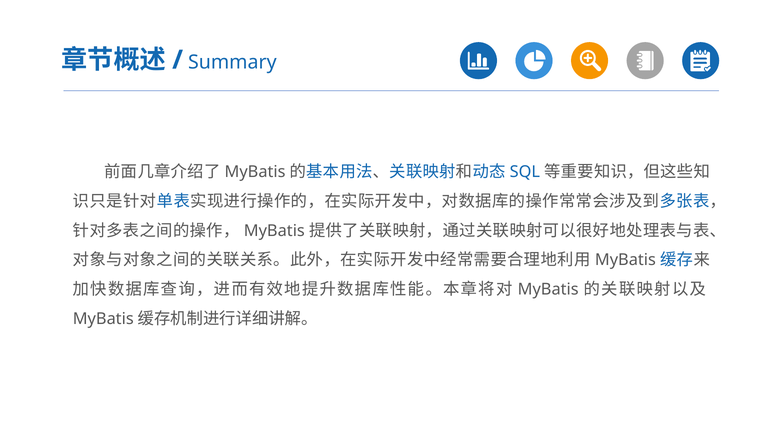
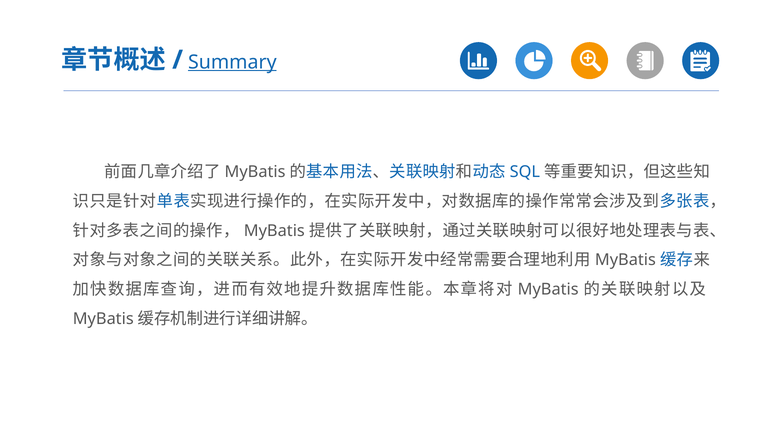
Summary underline: none -> present (232, 62)
